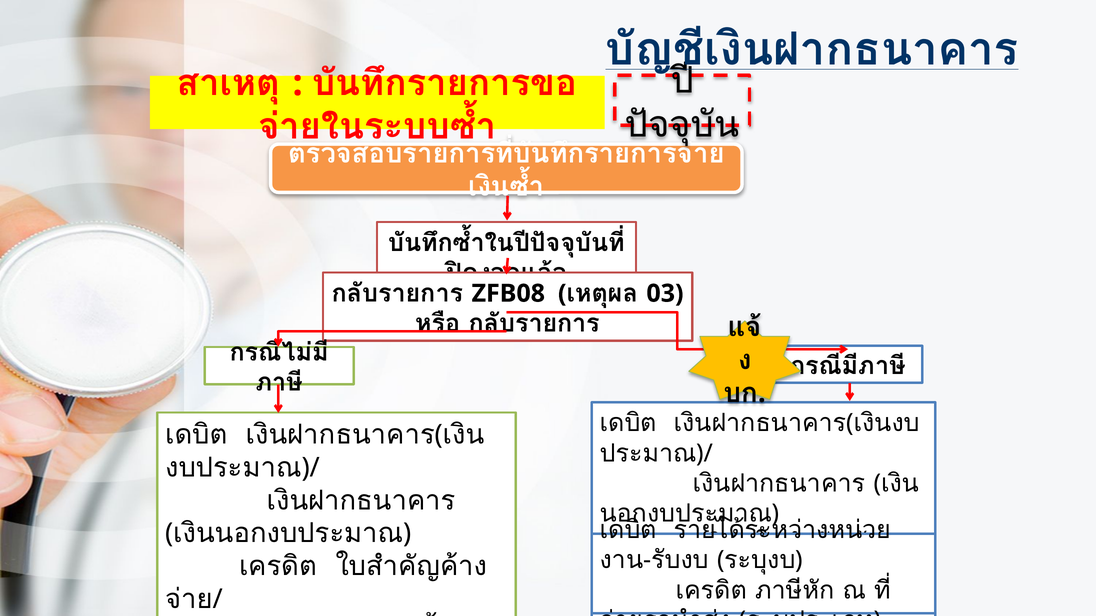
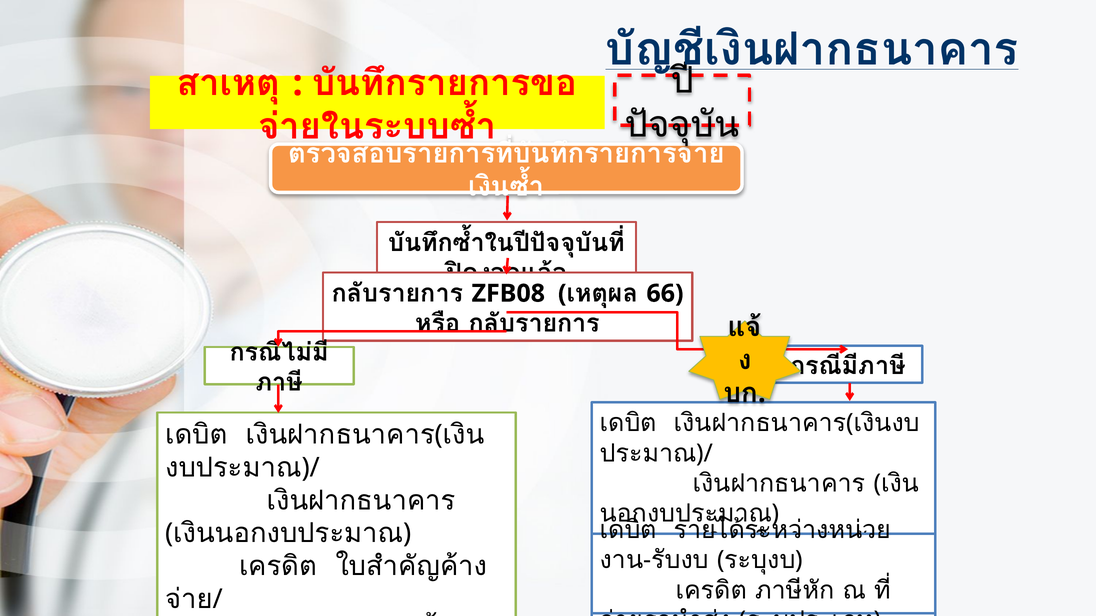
03: 03 -> 66 (665, 294)
